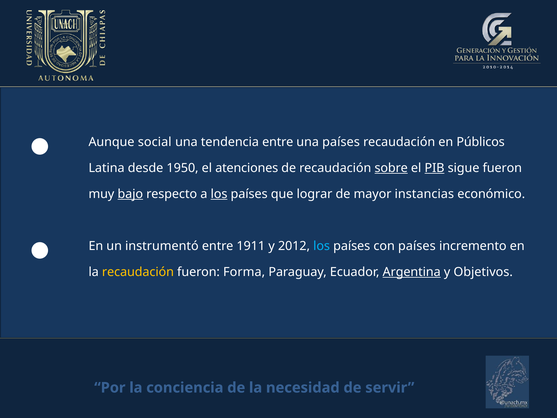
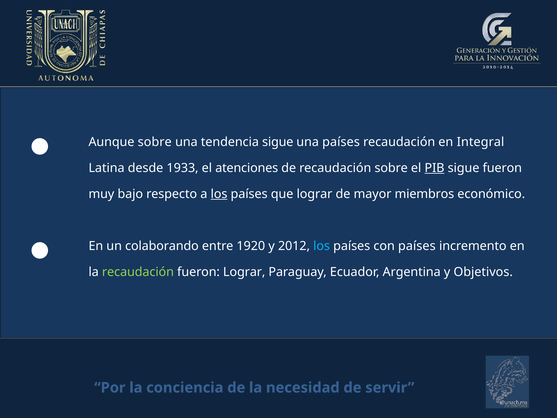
Aunque social: social -> sobre (155, 142)
tendencia entre: entre -> sigue (278, 142)
Públicos: Públicos -> Integral (480, 142)
1950: 1950 -> 1933 (183, 168)
sobre underline: present -> none (391, 168)
bajo underline: present -> none (130, 194)
instancias: instancias -> miembros (424, 194)
instrumentó: instrumentó -> colaborando (162, 246)
1911: 1911 -> 1920 (251, 246)
recaudación colour: yellow -> light green (138, 272)
fueron Forma: Forma -> Lograr (244, 272)
Argentina underline: present -> none (412, 272)
